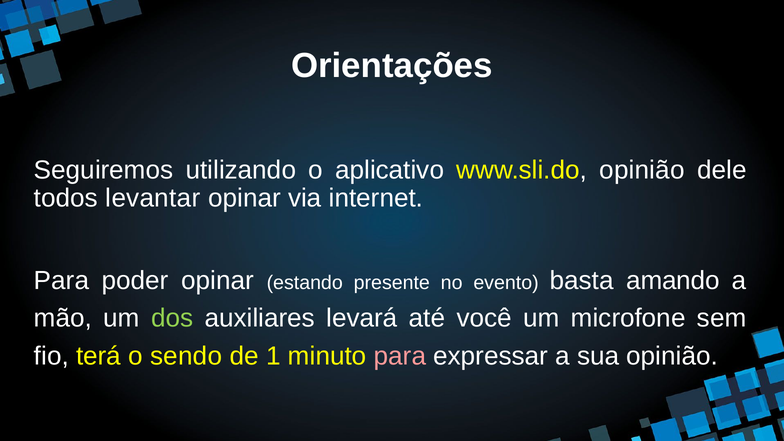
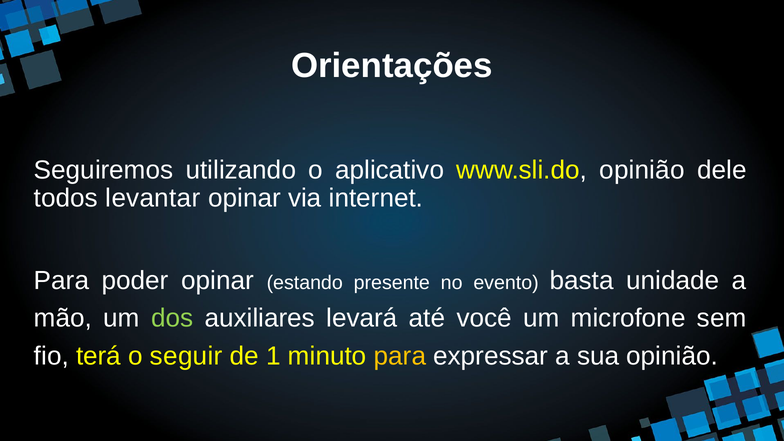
amando: amando -> unidade (673, 281)
sendo: sendo -> seguir (186, 356)
para colour: pink -> yellow (400, 356)
